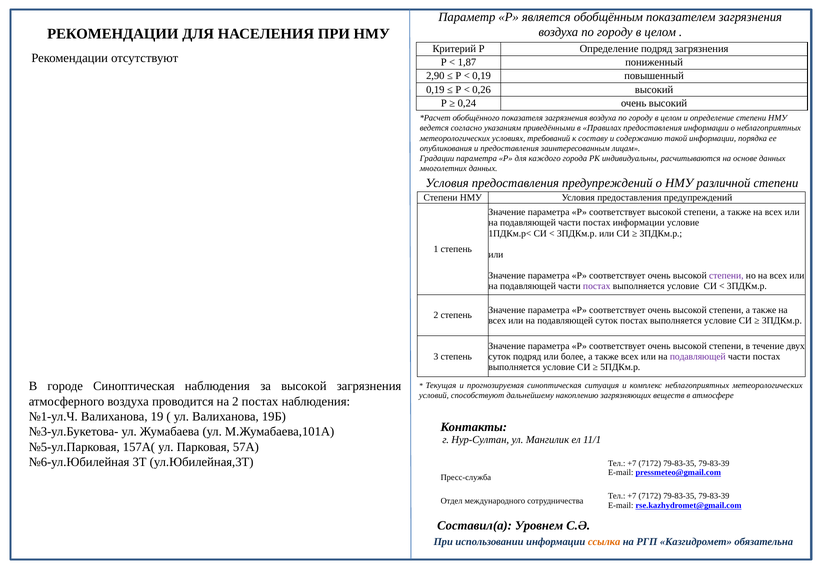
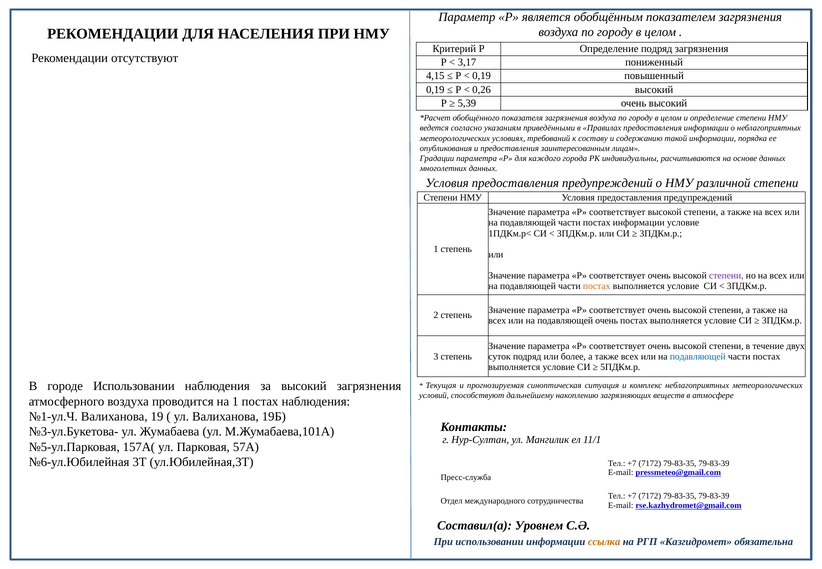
1,87: 1,87 -> 3,17 (467, 62)
2,90: 2,90 -> 4,15 (435, 76)
0,24: 0,24 -> 5,39 (467, 103)
постах colour: purple -> orange (597, 286)
подавляющей суток: суток -> очень (607, 321)
подавляющей colour: purple -> blue (698, 356)
городе Синоптическая: Синоптическая -> Использовании (134, 386)
за высокой: высокой -> высокий (304, 386)
на 2: 2 -> 1 (235, 401)
